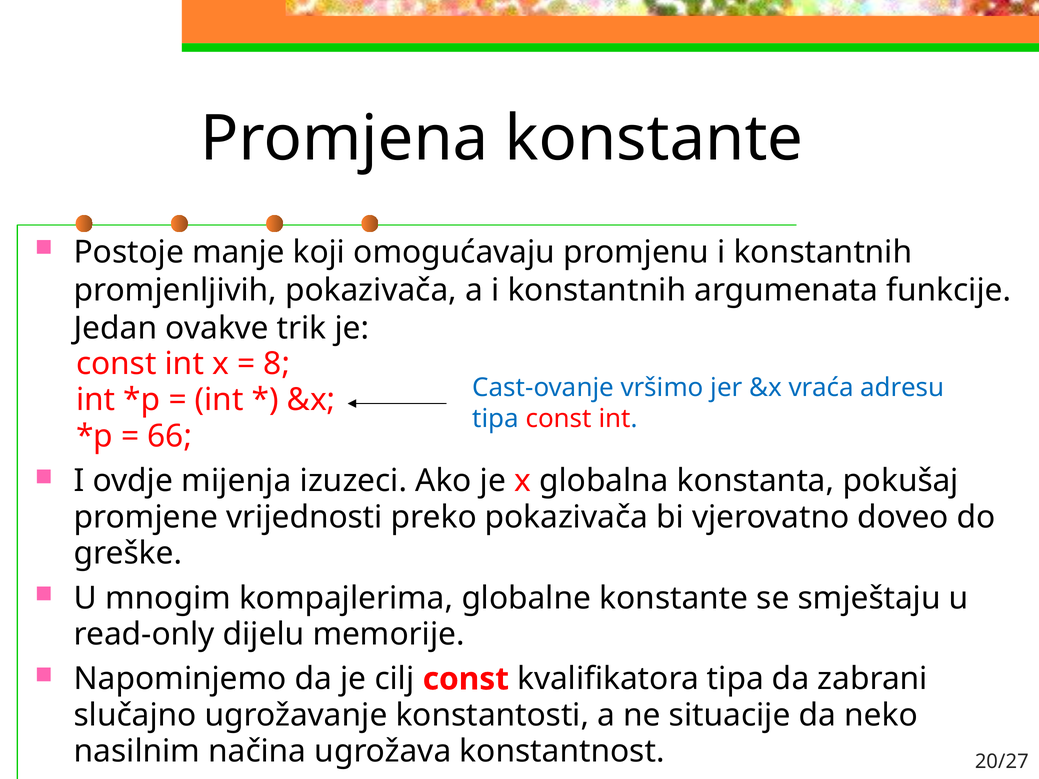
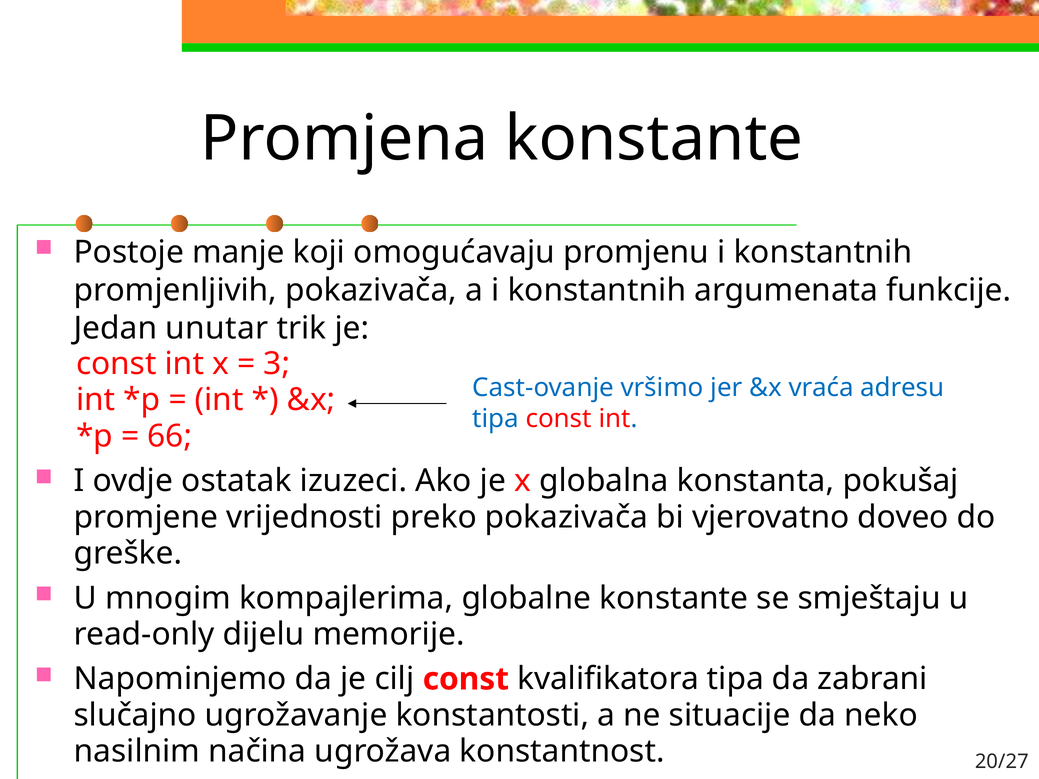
ovakve: ovakve -> unutar (217, 329)
8: 8 -> 3 (277, 364)
mijenja: mijenja -> ostatak (236, 481)
